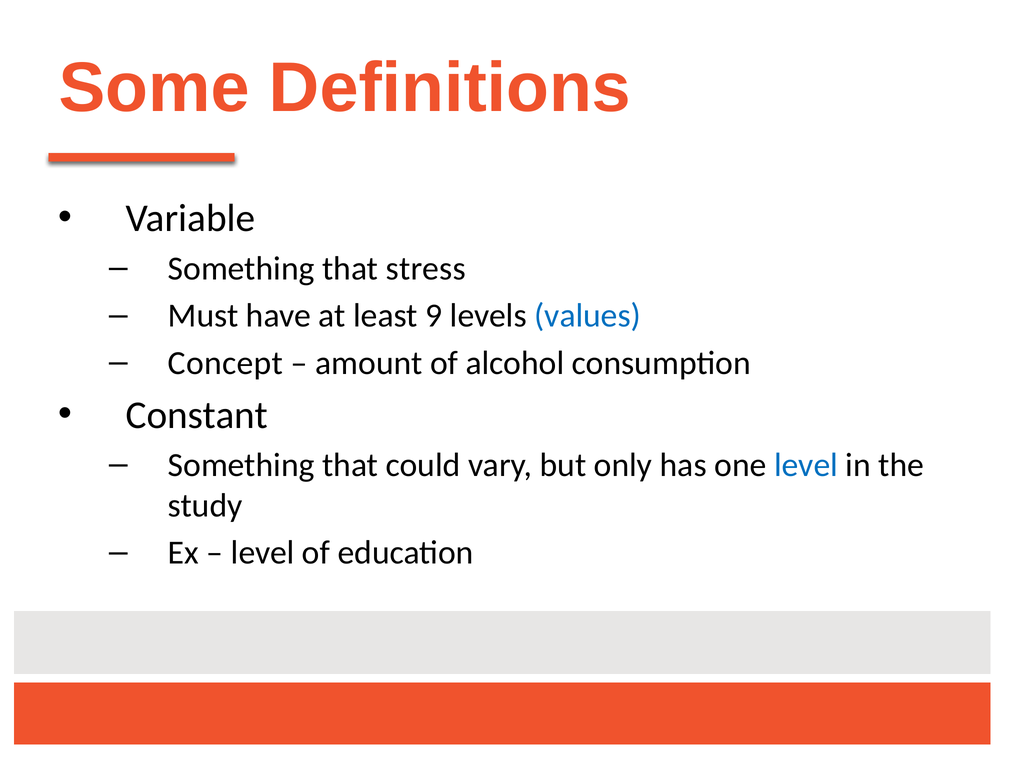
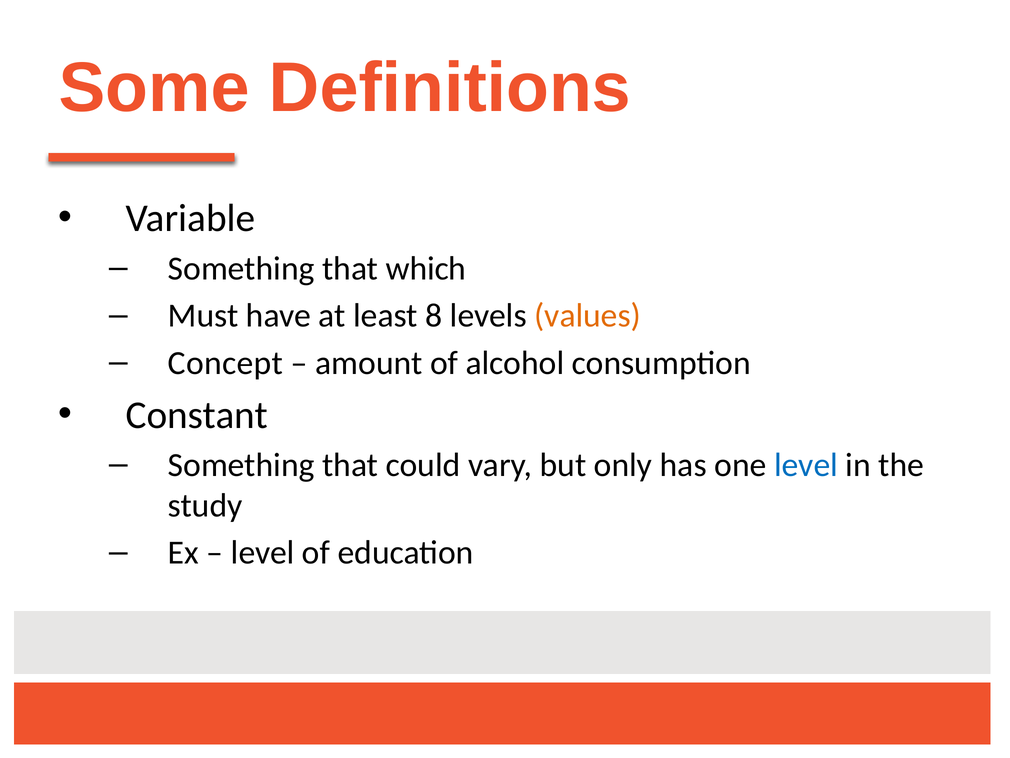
stress: stress -> which (426, 269)
9: 9 -> 8 (434, 316)
values colour: blue -> orange (588, 316)
